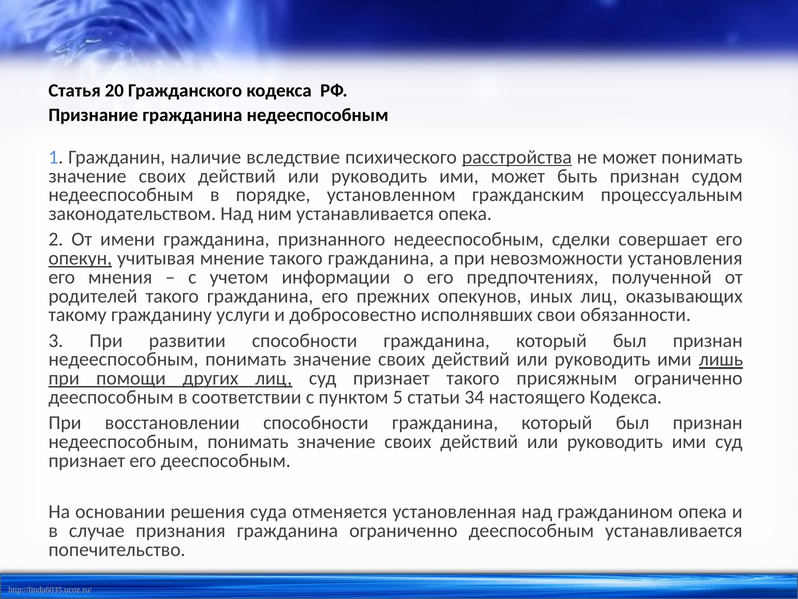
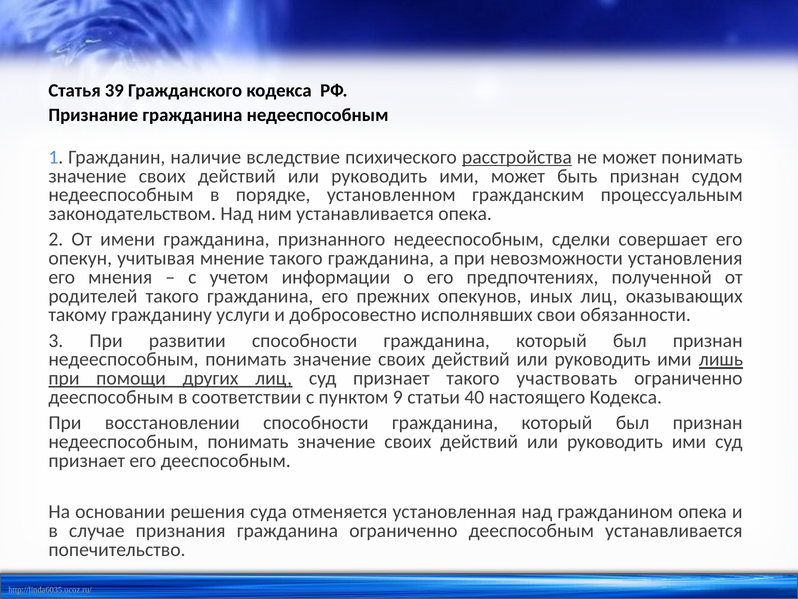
20: 20 -> 39 (114, 91)
опекун underline: present -> none (80, 258)
присяжным: присяжным -> участвовать (567, 378)
5: 5 -> 9 (398, 397)
34: 34 -> 40 (474, 397)
